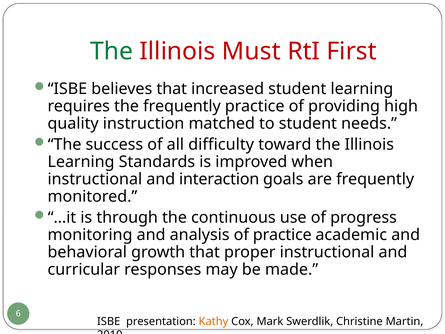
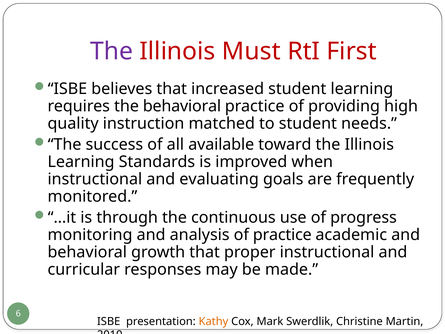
The colour: green -> purple (112, 51)
the frequently: frequently -> behavioral (182, 106)
difficulty: difficulty -> available (221, 144)
interaction: interaction -> evaluating (219, 179)
